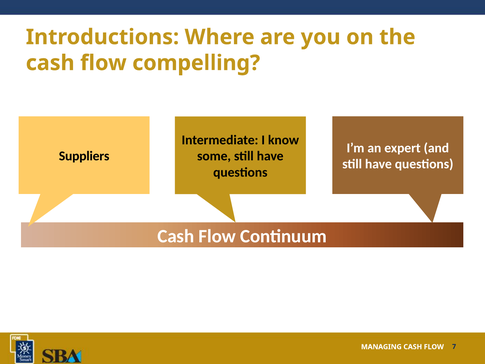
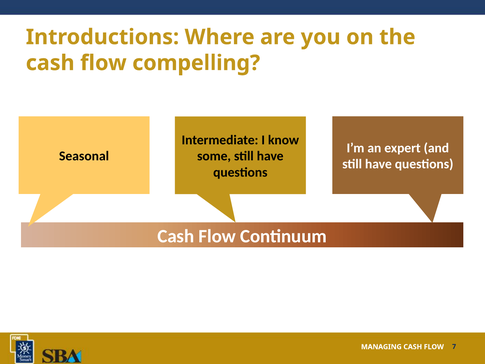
Suppliers: Suppliers -> Seasonal (84, 156)
